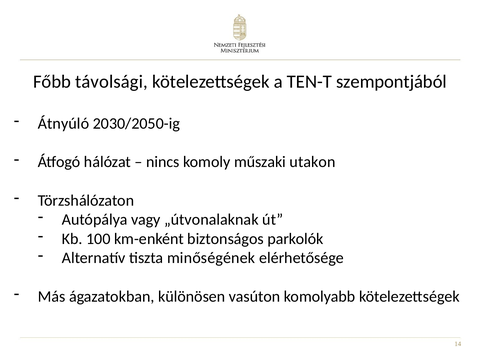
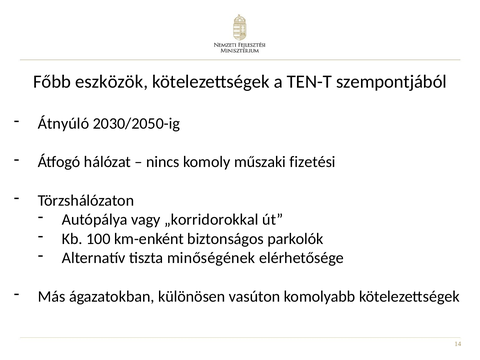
távolsági: távolsági -> eszközök (112, 82)
utakon: utakon -> fizetési (313, 162)
„útvonalaknak: „útvonalaknak -> „korridorokkal (211, 220)
